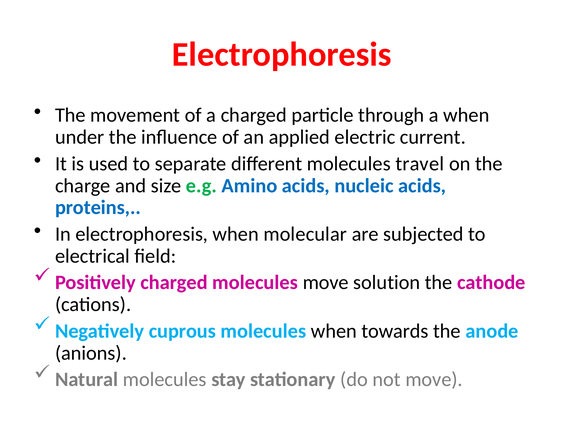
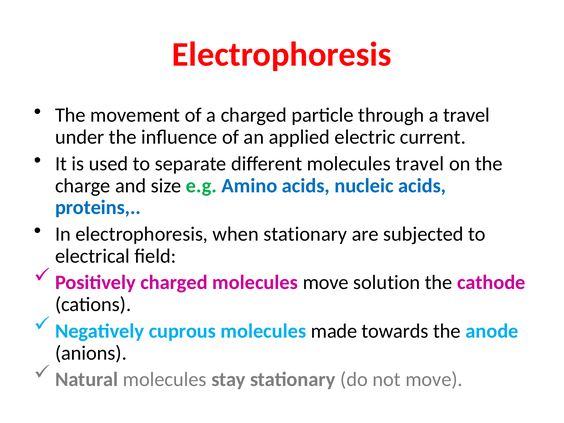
a when: when -> travel (466, 115)
when molecular: molecular -> stationary (305, 234)
molecules when: when -> made (334, 331)
